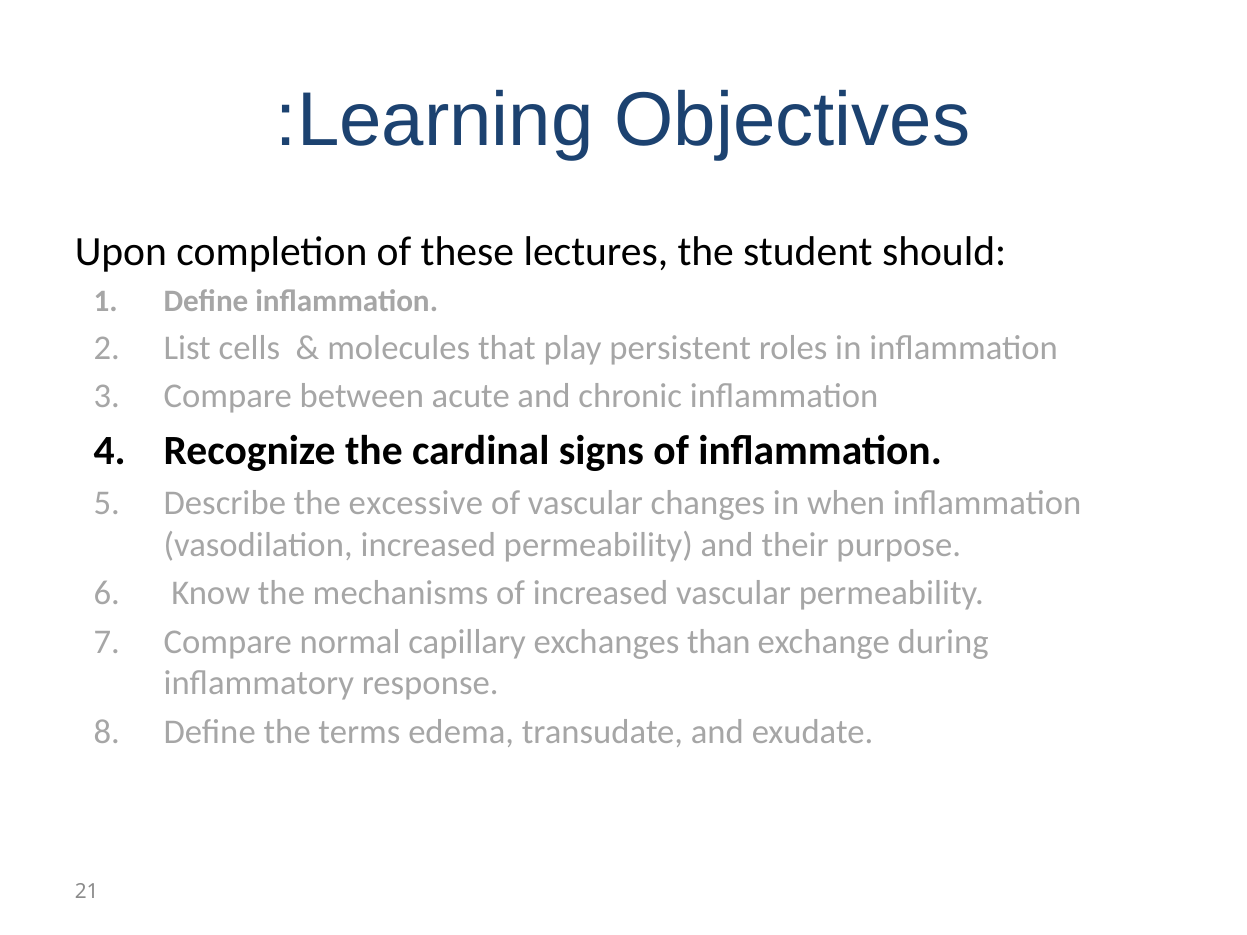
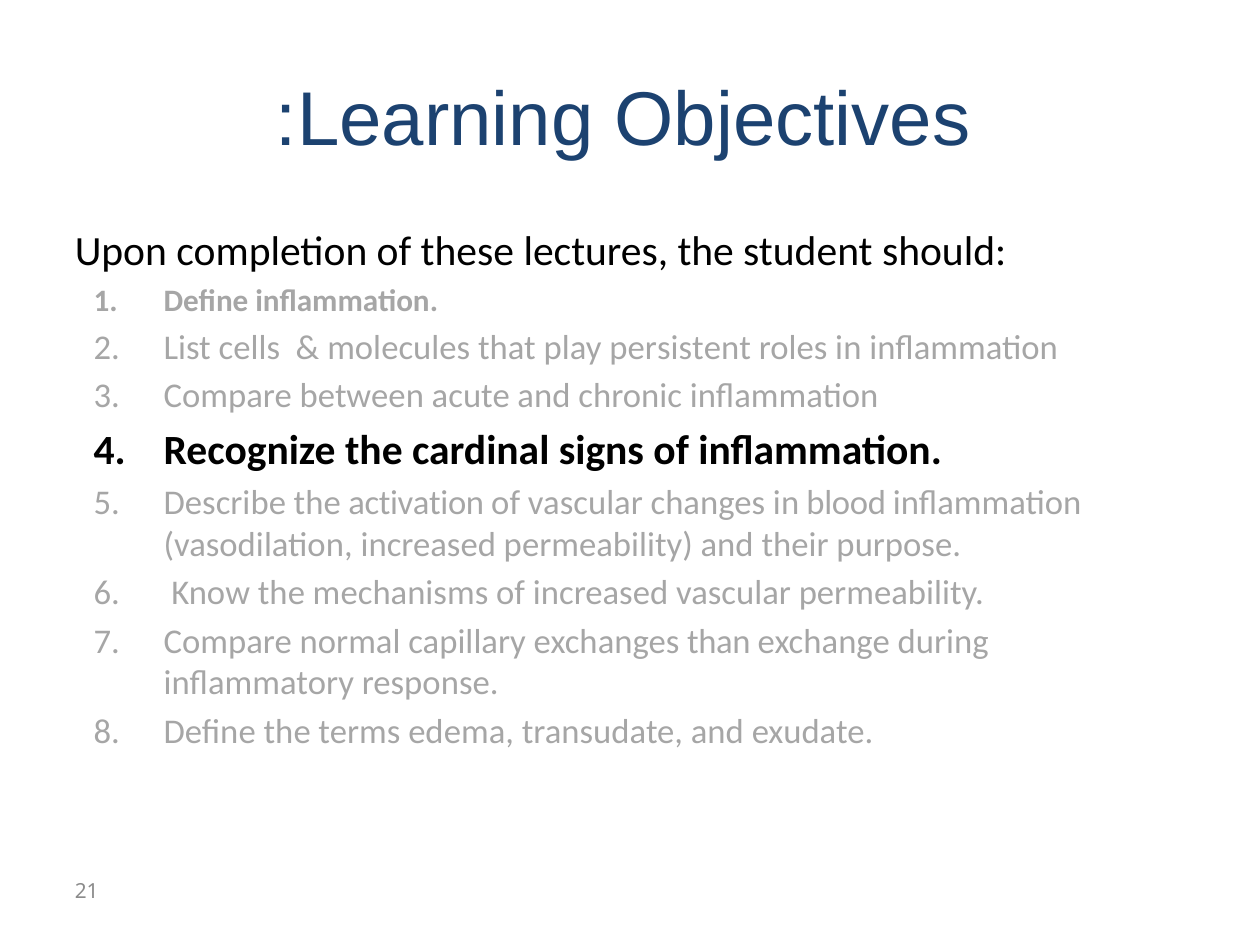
excessive: excessive -> activation (416, 503)
when: when -> blood (846, 503)
